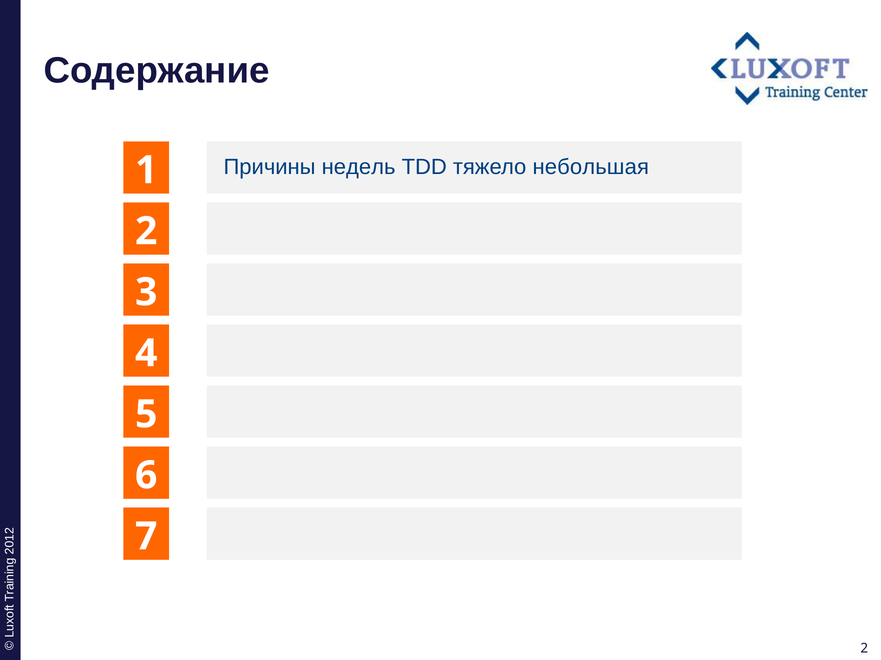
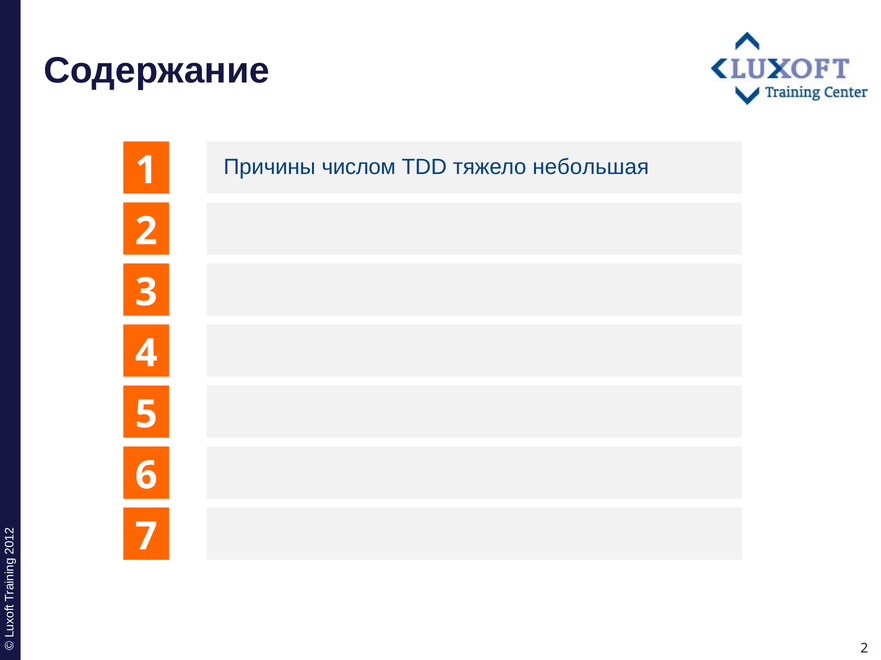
недель: недель -> числом (359, 167)
